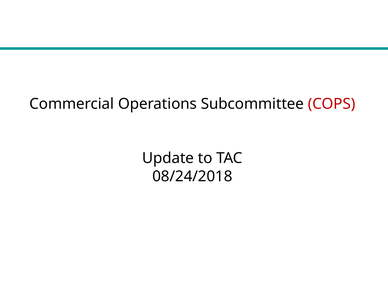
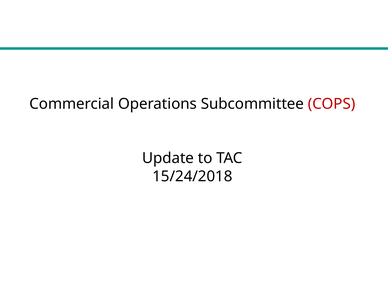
08/24/2018: 08/24/2018 -> 15/24/2018 (192, 176)
